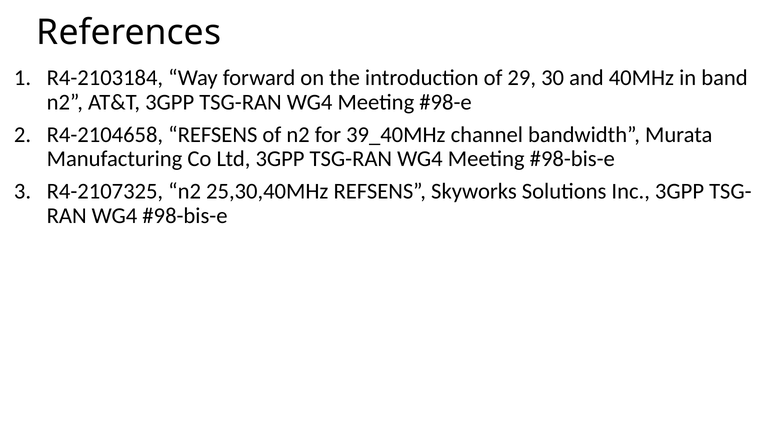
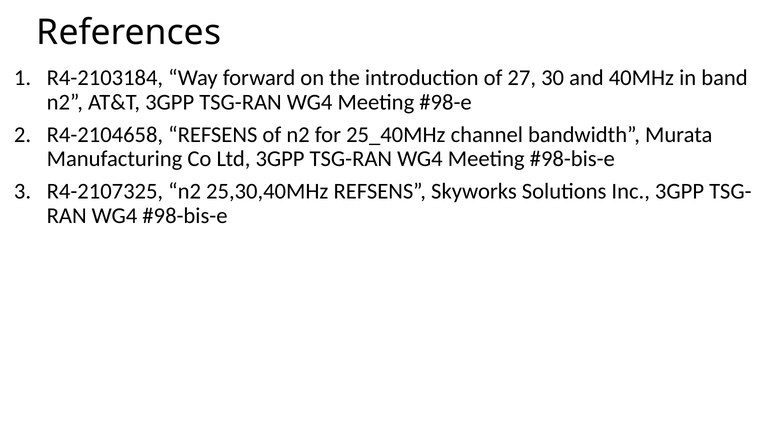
29: 29 -> 27 (522, 78)
39_40MHz: 39_40MHz -> 25_40MHz (396, 135)
